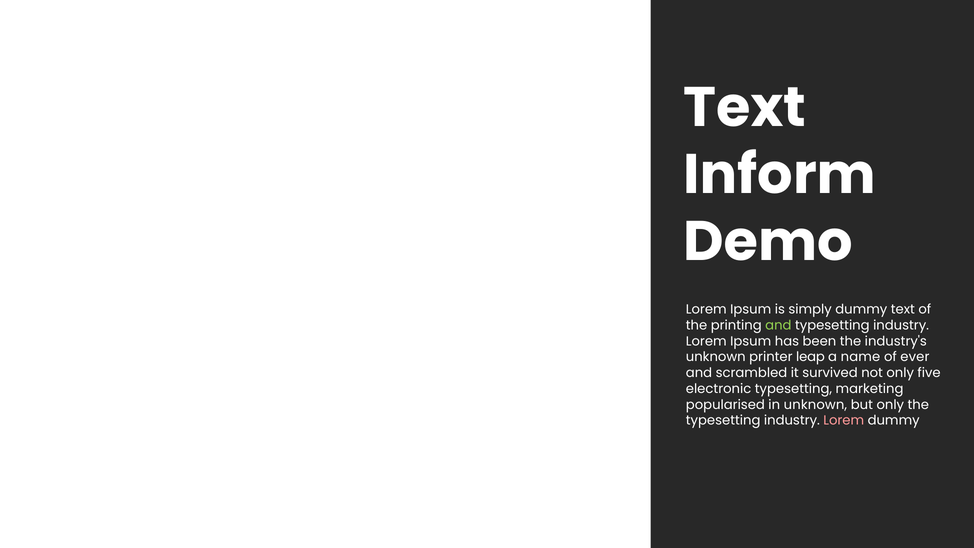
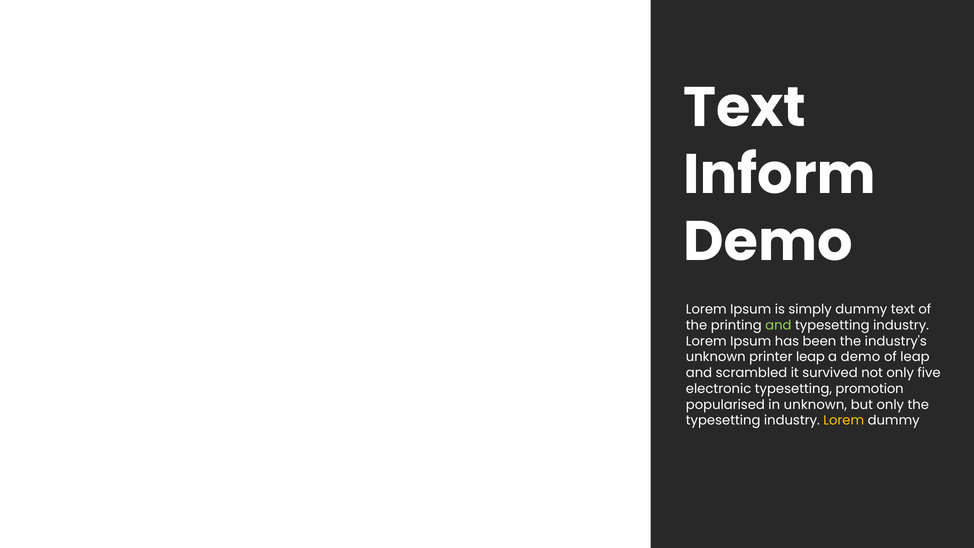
a name: name -> demo (860, 357)
of ever: ever -> leap (915, 357)
marketing: marketing -> promotion (870, 389)
Lorem colour: pink -> yellow (844, 420)
